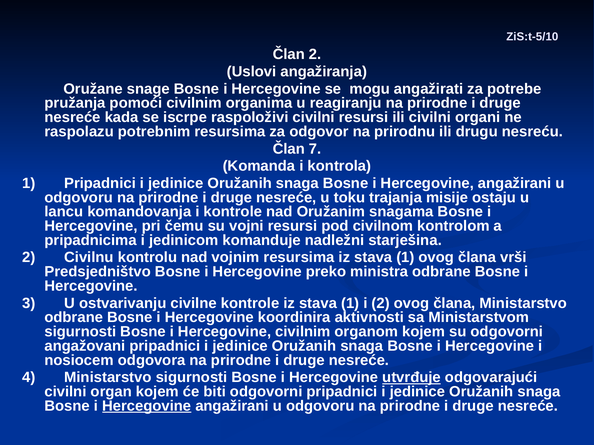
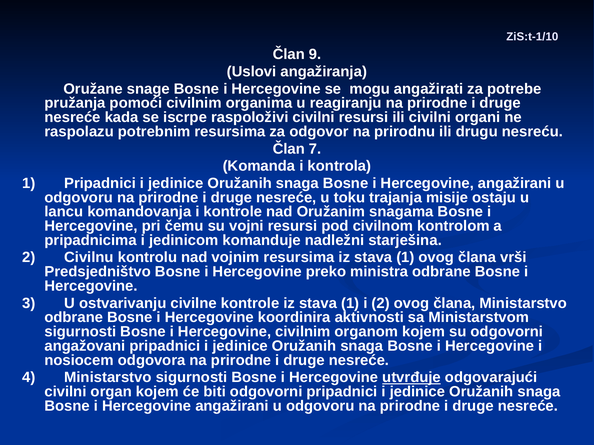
ZiS:t-5/10: ZiS:t-5/10 -> ZiS:t-1/10 (532, 37)
Član 2: 2 -> 9 (315, 54)
Hercegovine underline: present -> none (147, 406)
